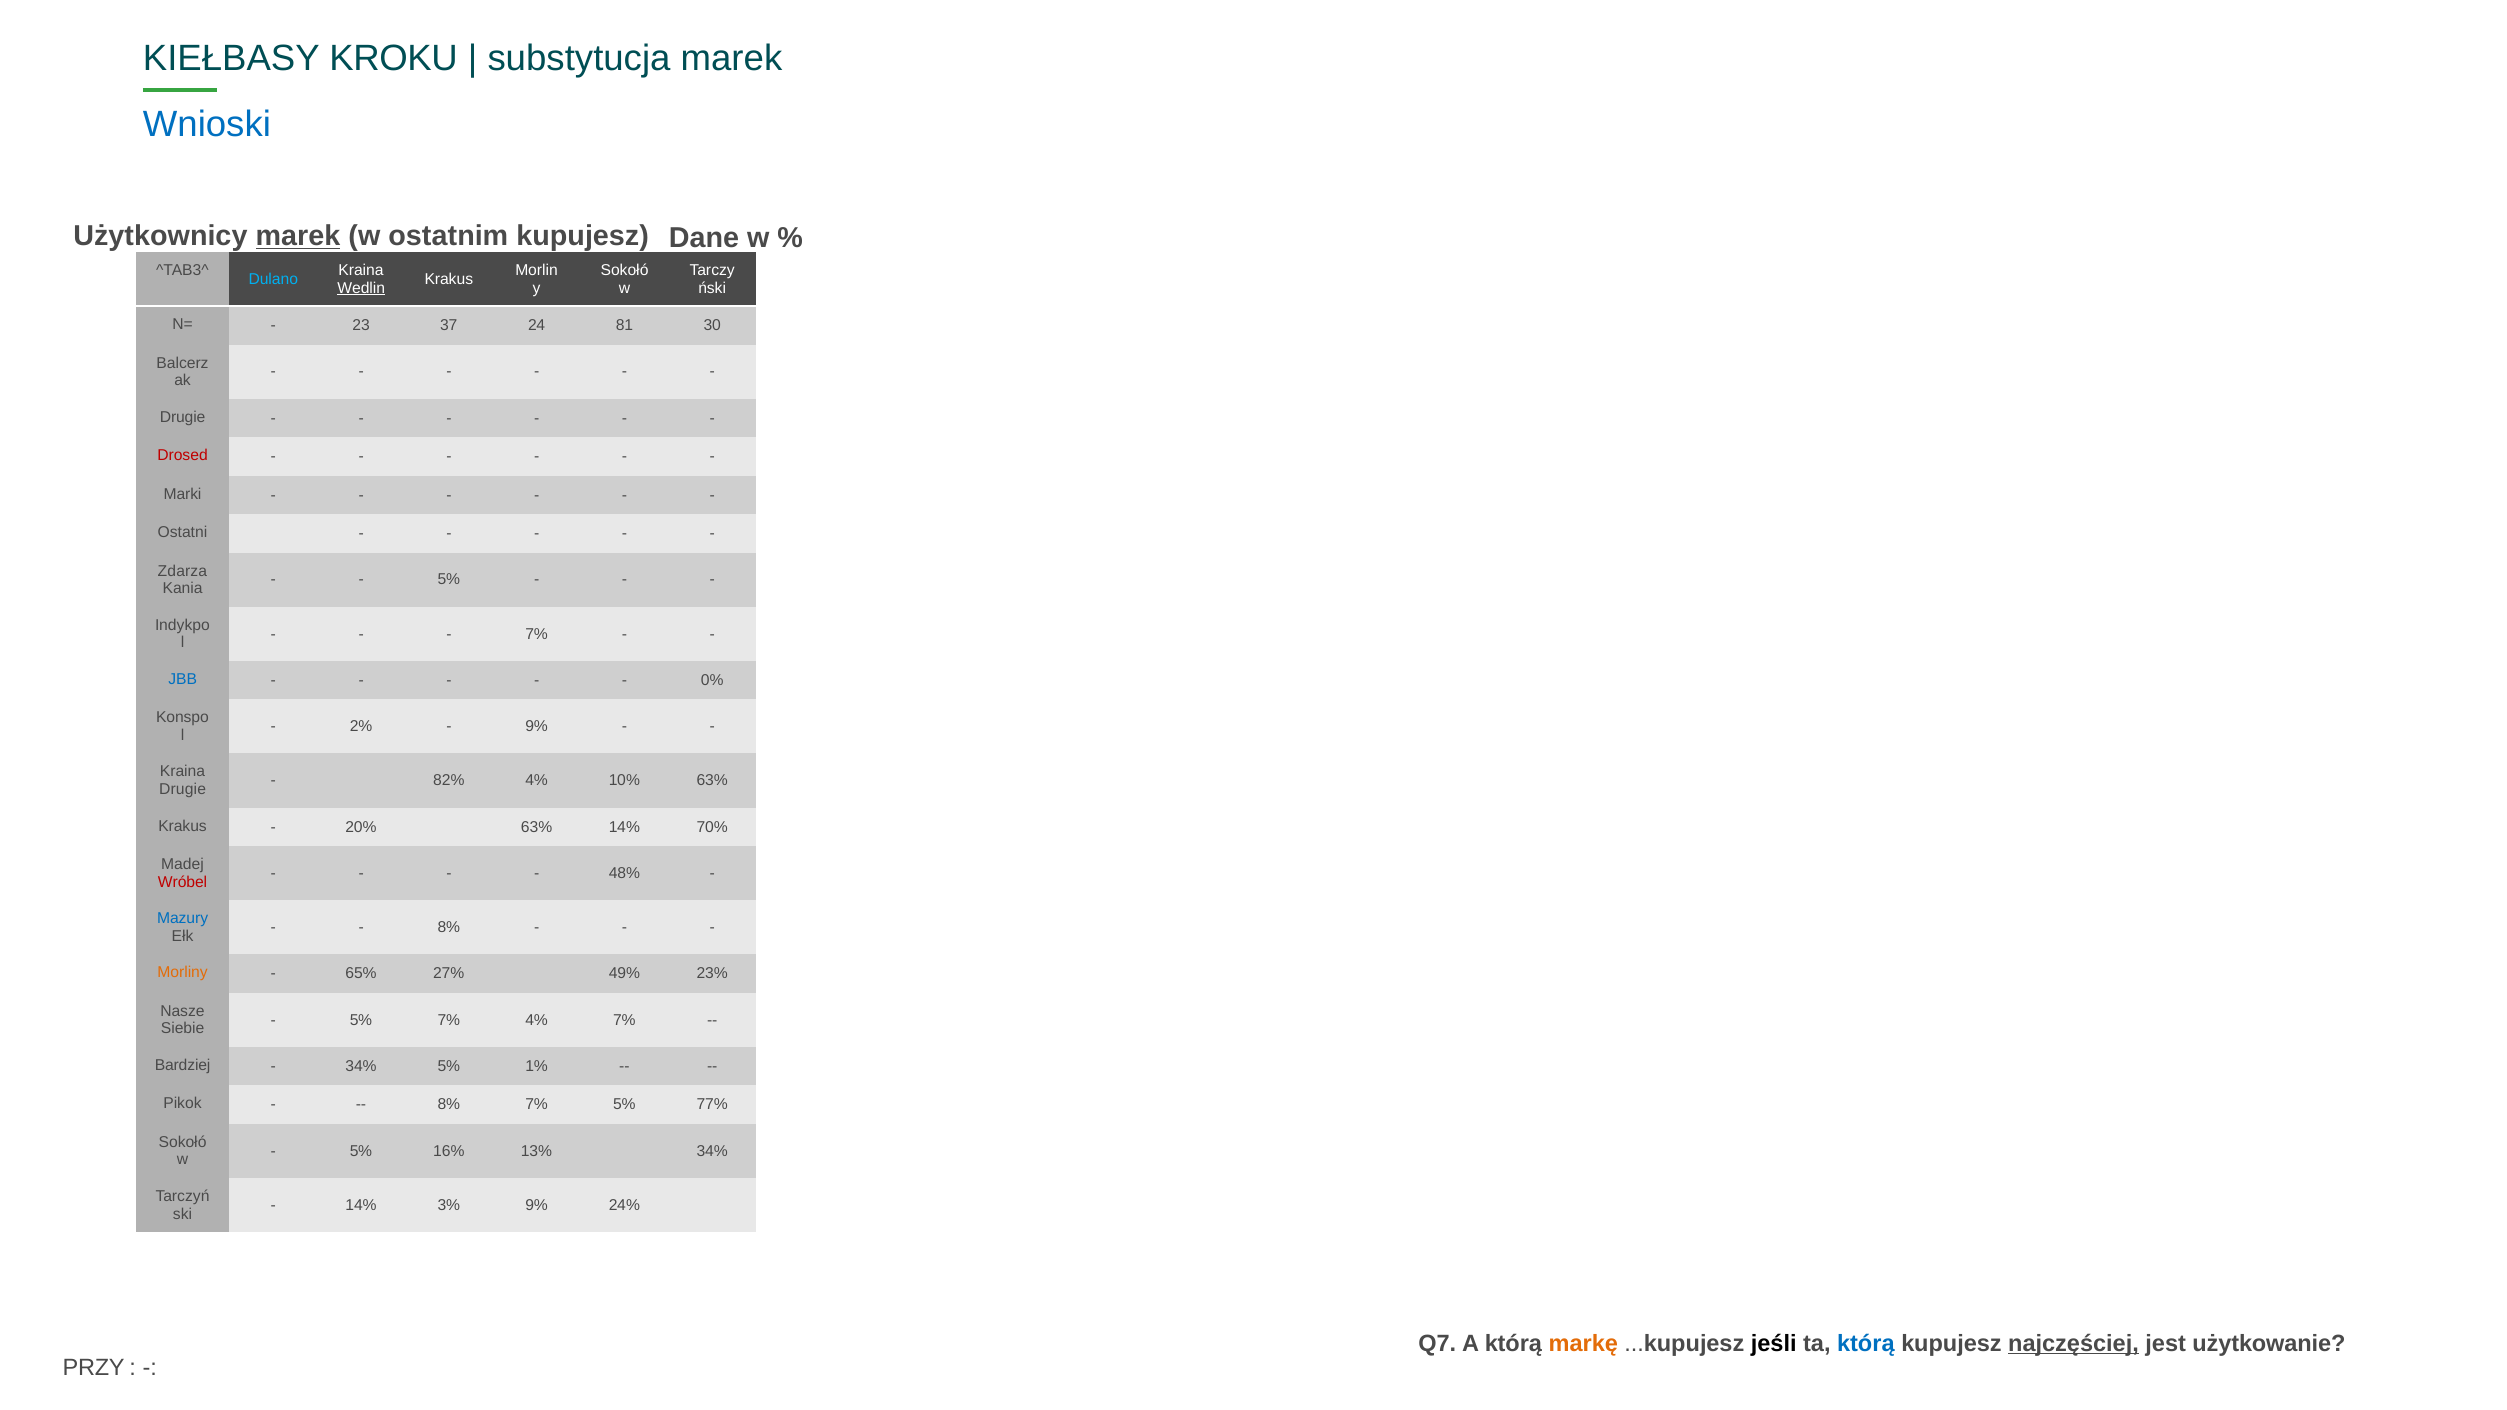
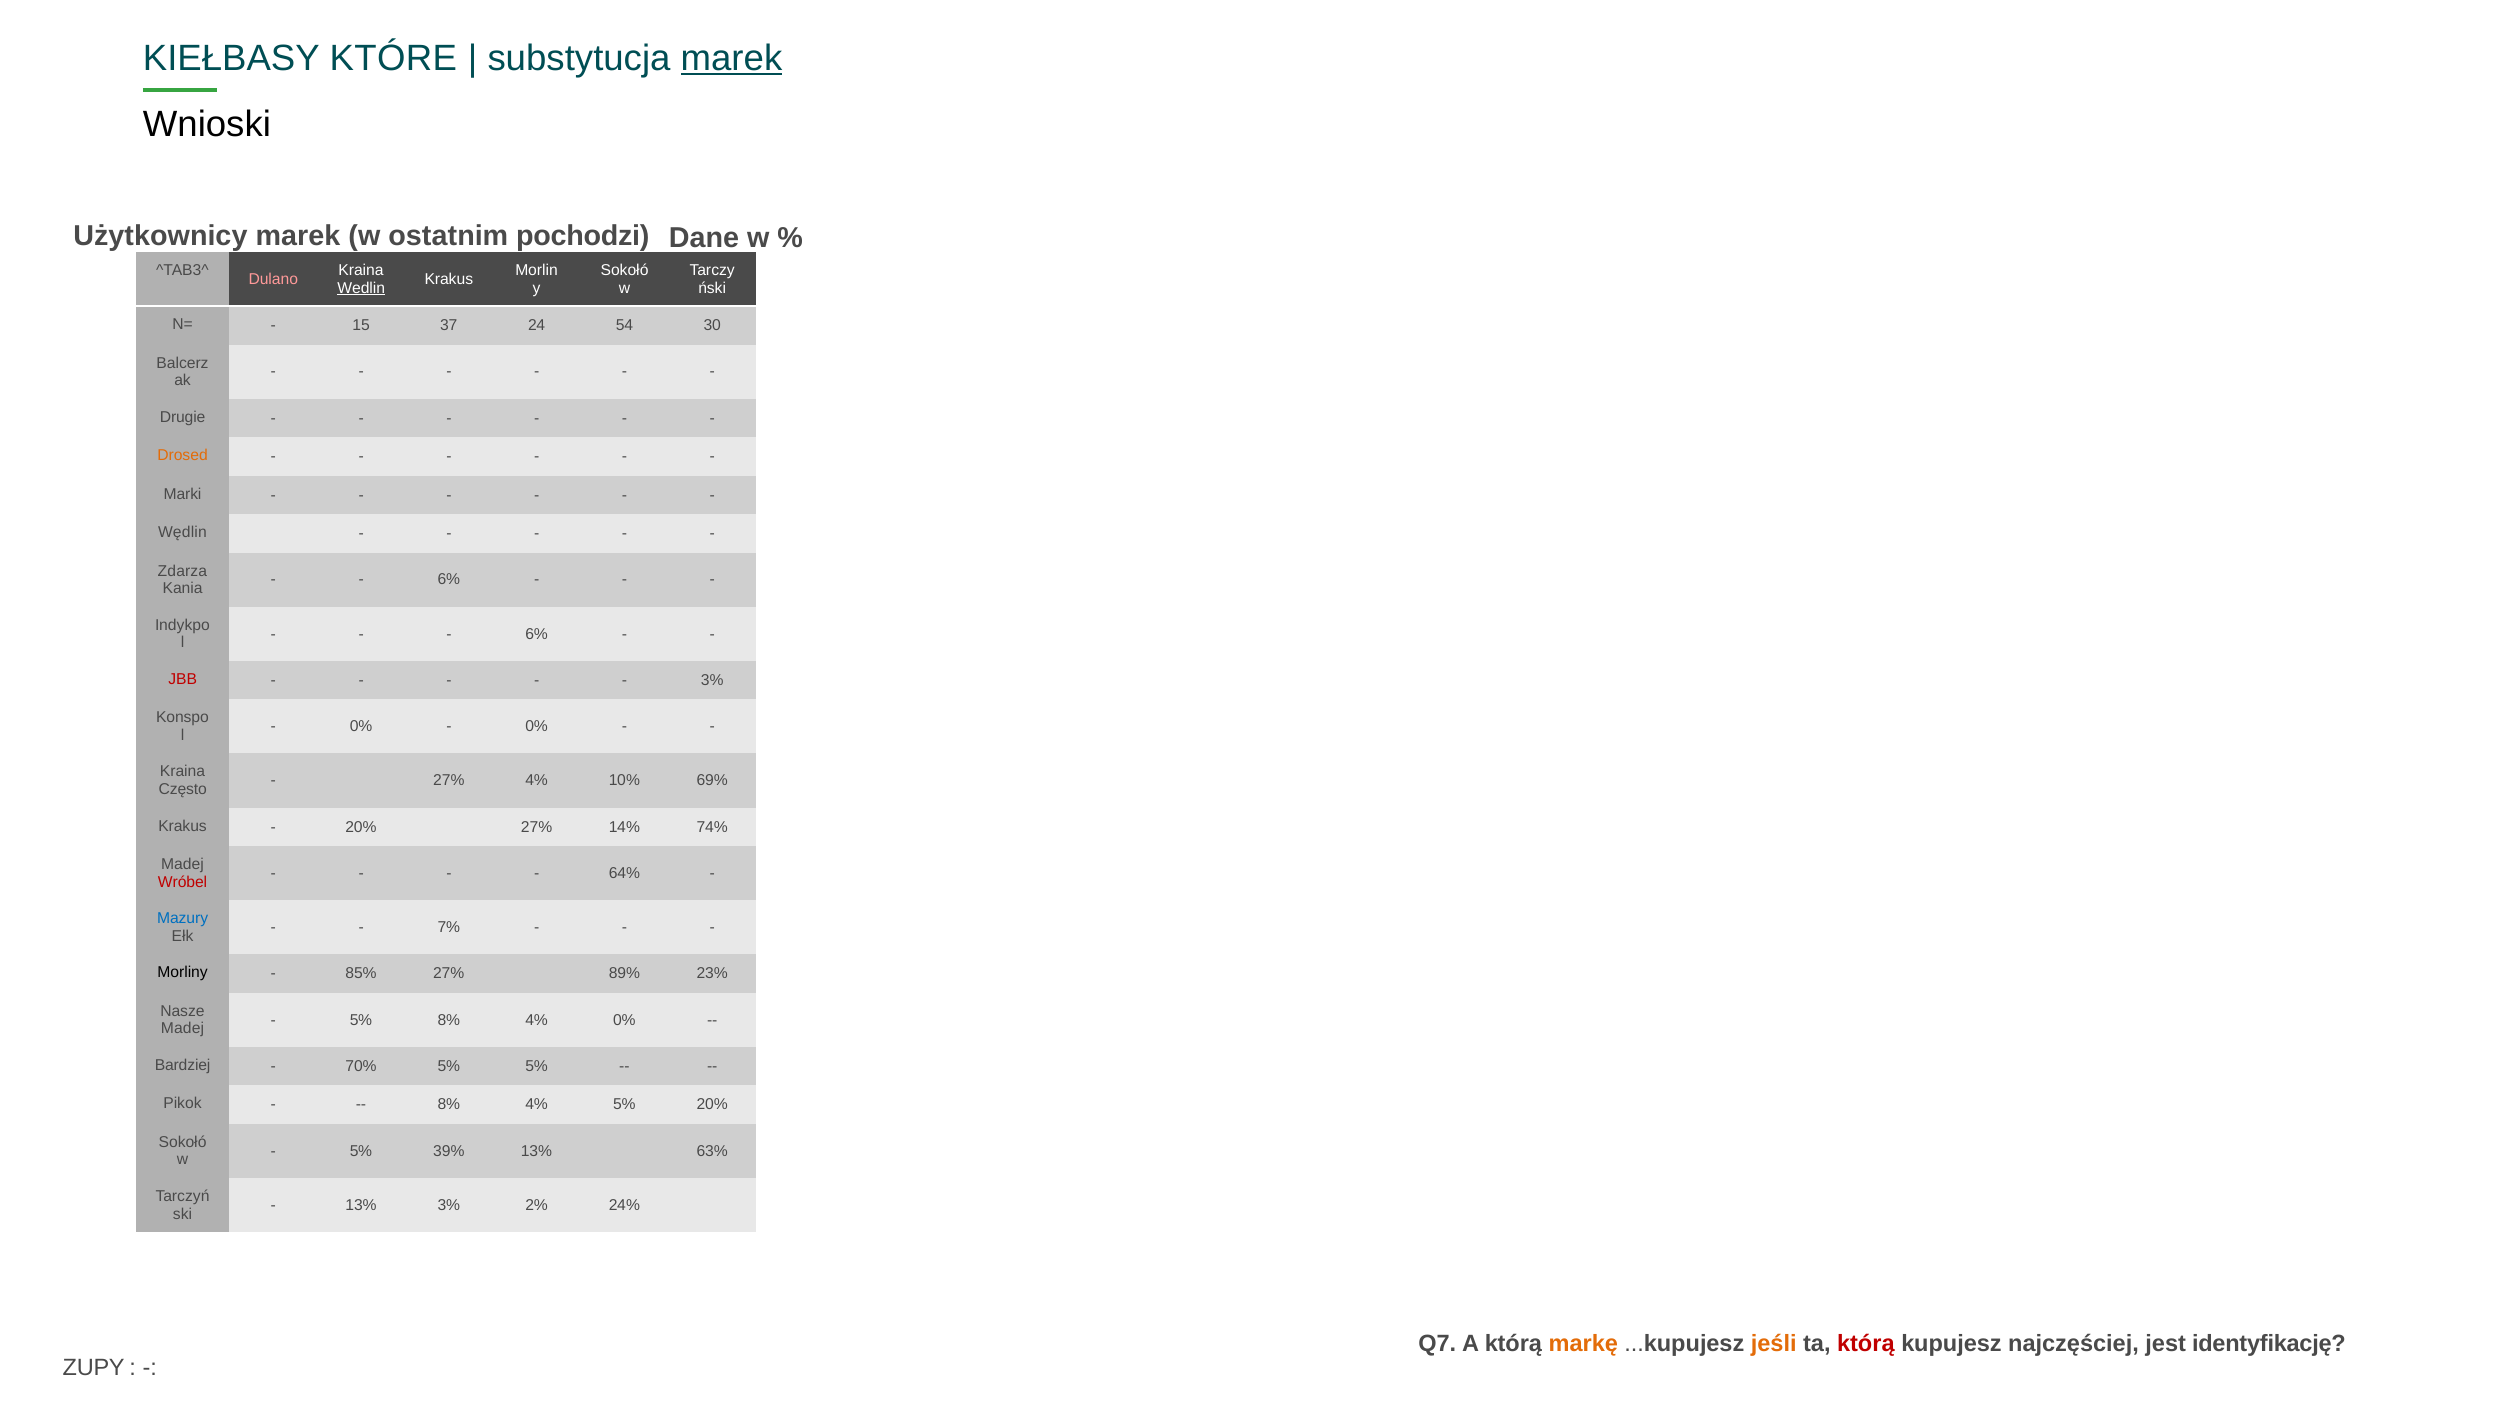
KROKU: KROKU -> KTÓRE (393, 58)
marek underline: none -> present (731, 58)
Wnioski colour: blue -> black (207, 124)
marek underline: present -> none (298, 236)
ostatnim kupujesz: kupujesz -> pochodzi (583, 236)
Dulano colour: light blue -> pink (273, 279)
23: 23 -> 15 (361, 325)
81: 81 -> 54 (624, 325)
Drosed colour: red -> orange (183, 456)
Ostatni: Ostatni -> Wędlin (182, 533)
5%: 5% -> 6% (449, 580)
7%: 7% -> 6% (537, 634)
JBB colour: blue -> red (183, 679)
0%: 0% -> 3% (712, 680)
2%: 2% -> 0% (361, 727)
9%: 9% -> 0% (537, 727)
82%: 82% -> 27% (449, 781)
10% 63%: 63% -> 69% (712, 781)
Drugie: Drugie -> Często (183, 789)
20% 63%: 63% -> 27% (537, 827)
70%: 70% -> 74% (712, 827)
48%: 48% -> 64% (624, 873)
8%: 8% -> 7% (449, 927)
Morliny colour: orange -> black (183, 973)
65%: 65% -> 85% (361, 974)
49%: 49% -> 89% (624, 974)
5% 7%: 7% -> 8% (449, 1020)
4% 7%: 7% -> 0% (624, 1020)
Siebie: Siebie -> Madej (183, 1029)
34%: 34% -> 70% (361, 1066)
5% 1%: 1% -> 5% (537, 1066)
7%: 7% -> 4% (537, 1105)
5% 77%: 77% -> 20% (712, 1105)
16%: 16% -> 39% (449, 1151)
13% 34%: 34% -> 63% (712, 1151)
14%: 14% -> 13% (361, 1205)
3% 9%: 9% -> 2% (537, 1205)
jeśli colour: black -> orange (1774, 1344)
którą colour: blue -> red (1866, 1344)
najczęściej underline: present -> none (2073, 1344)
użytkowanie: użytkowanie -> identyfikację (2269, 1344)
PRZY: PRZY -> ZUPY (94, 1368)
